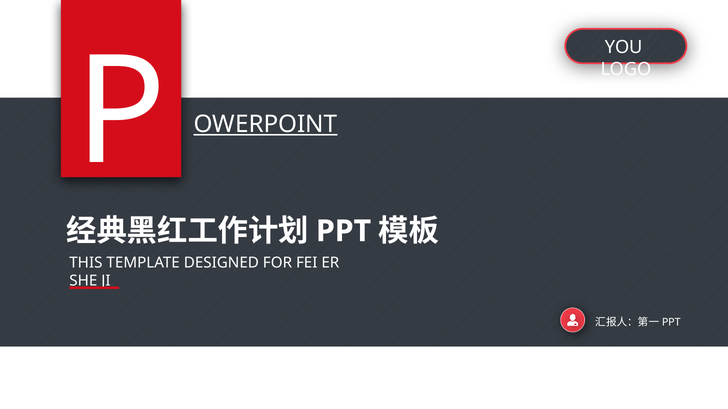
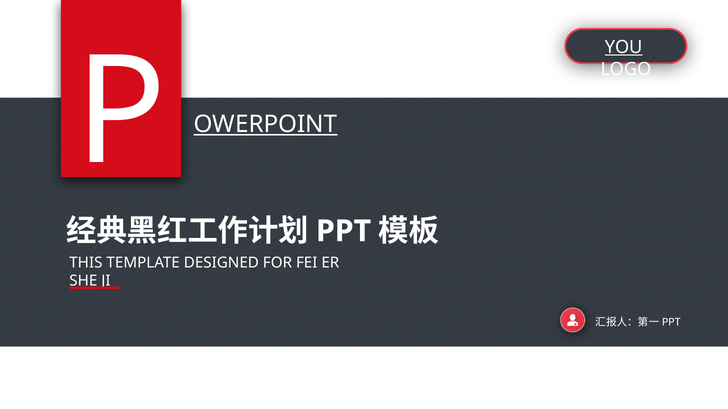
YOU underline: none -> present (624, 47)
